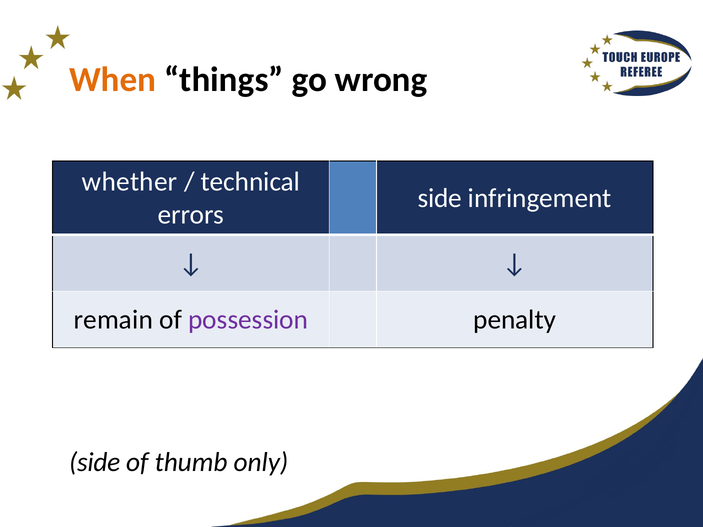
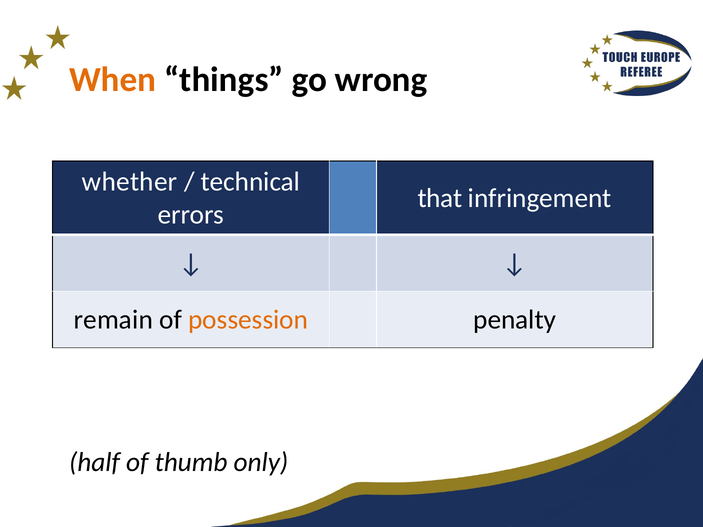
side: side -> that (440, 198)
possession colour: purple -> orange (248, 320)
side: side -> half (94, 463)
